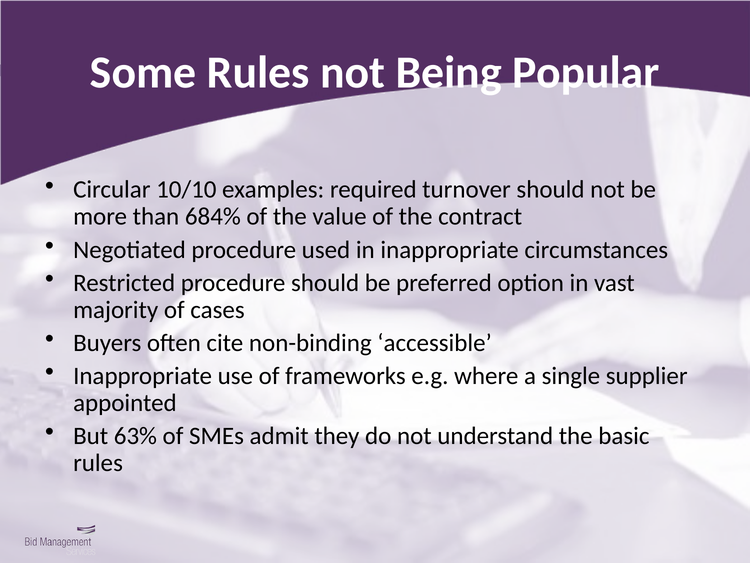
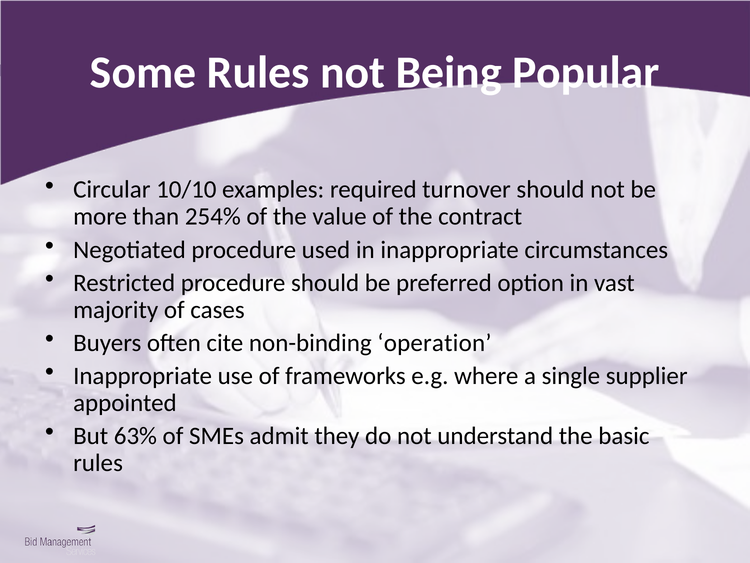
684%: 684% -> 254% (213, 217)
accessible: accessible -> operation (434, 342)
